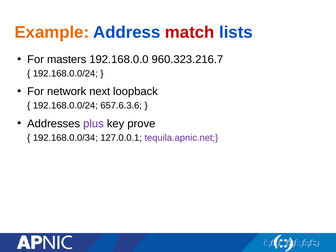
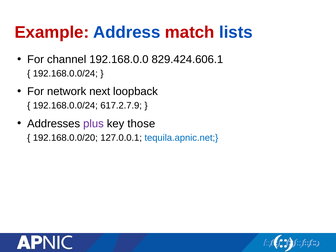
Example colour: orange -> red (52, 32)
masters: masters -> channel (67, 59)
960.323.216.7: 960.323.216.7 -> 829.424.606.1 (187, 59)
657.6.3.6: 657.6.3.6 -> 617.2.7.9 (121, 106)
prove: prove -> those (141, 124)
192.168.0.0/34: 192.168.0.0/34 -> 192.168.0.0/20 (65, 138)
tequila.apnic.net colour: purple -> blue (181, 138)
